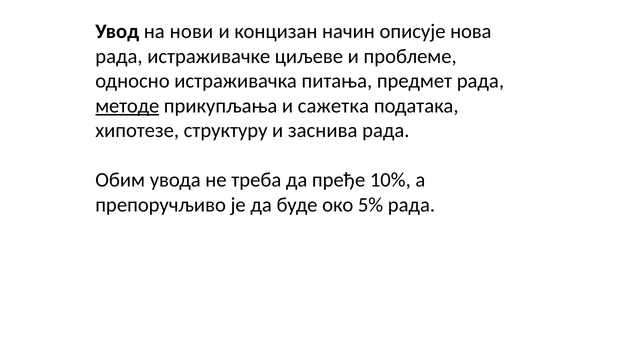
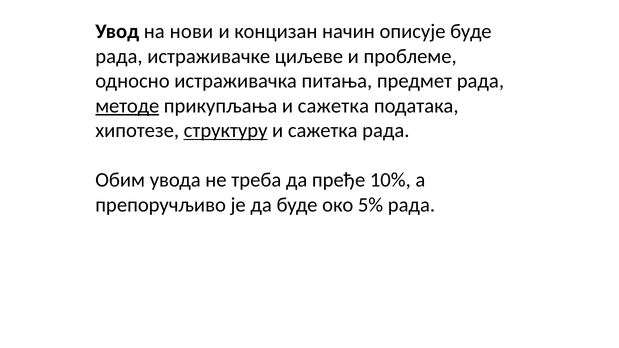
описује нова: нова -> буде (471, 32)
структуру underline: none -> present (226, 131)
заснива: заснива -> сажетка (323, 131)
